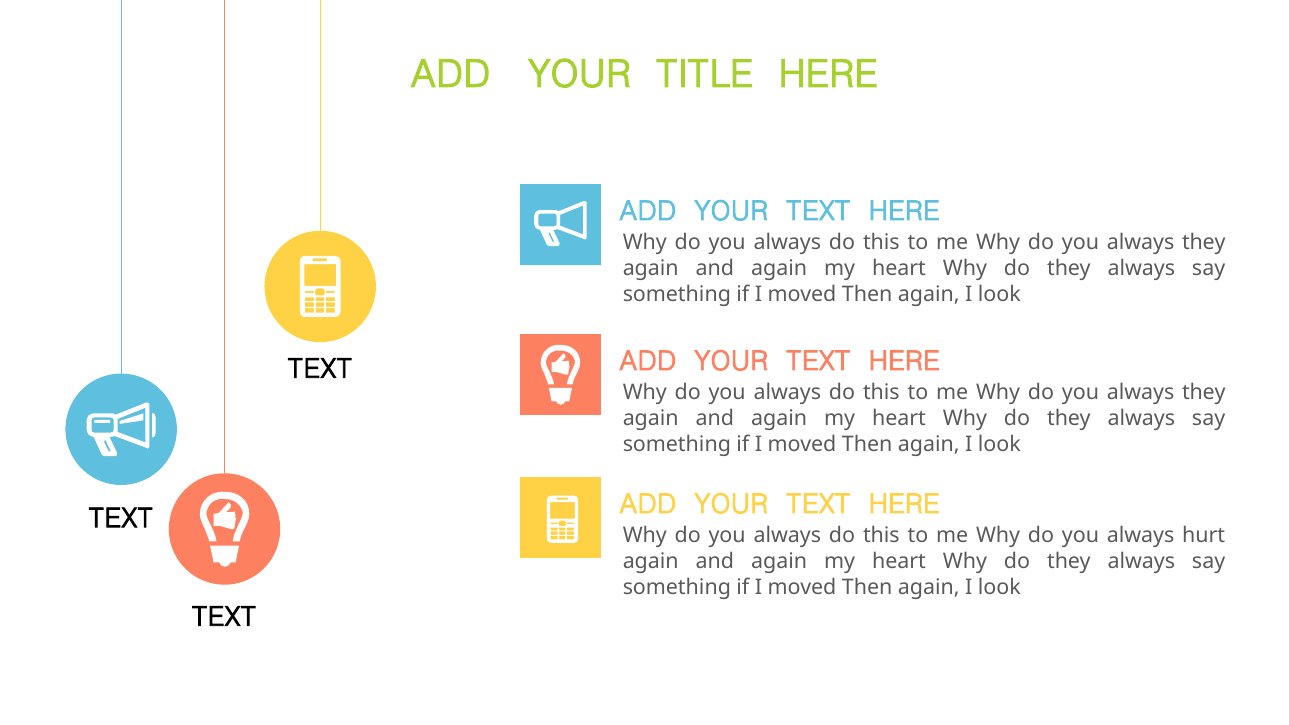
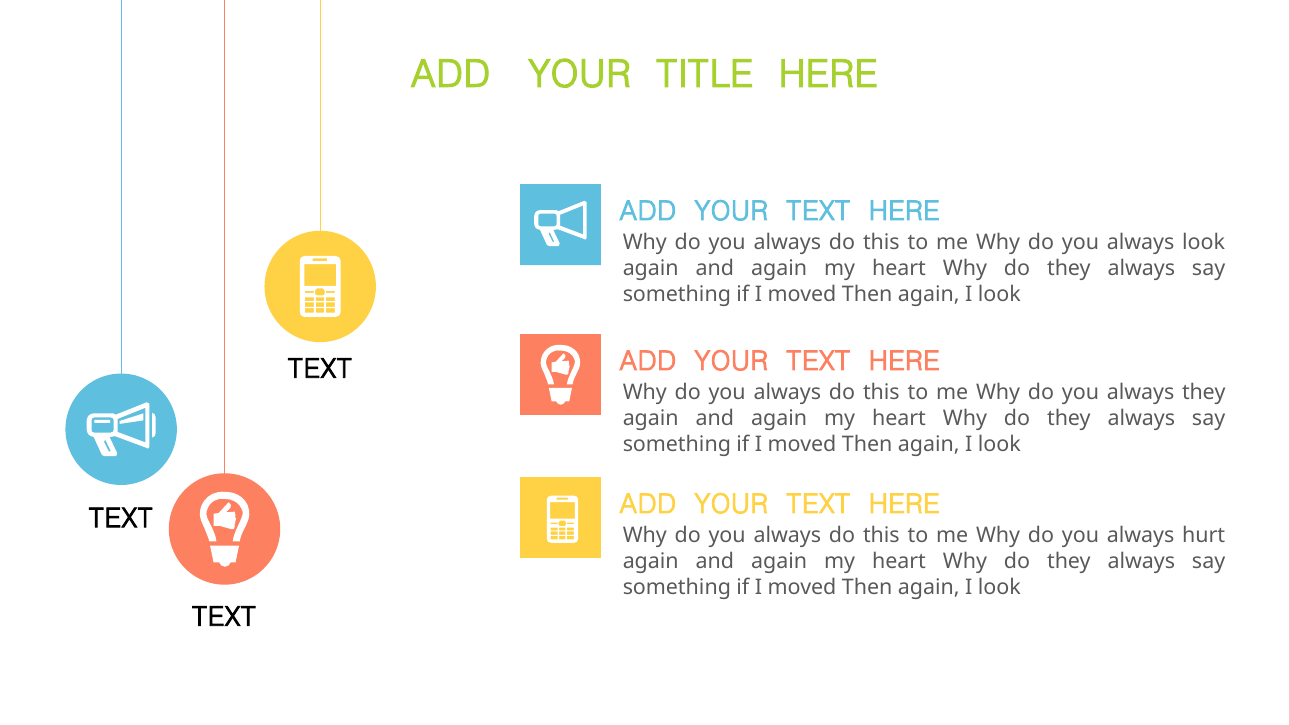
they: they -> look (1204, 243)
